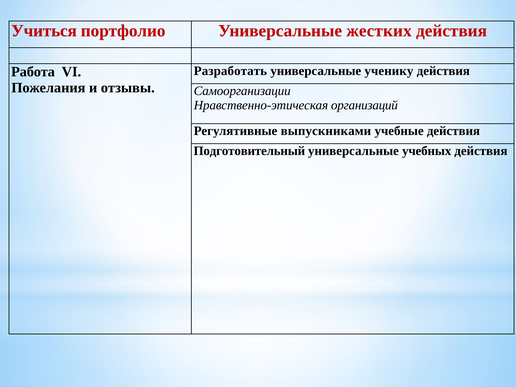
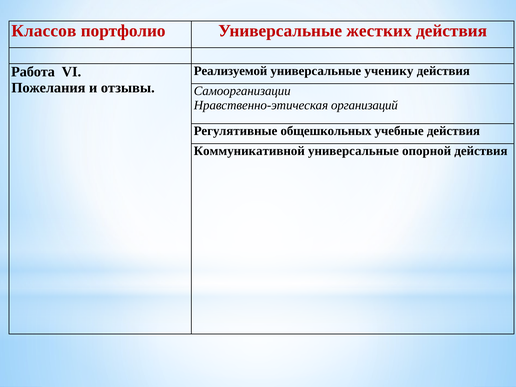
Учиться: Учиться -> Классов (44, 31)
Разработать: Разработать -> Реализуемой (231, 71)
выпускниками: выпускниками -> общешкольных (326, 131)
Подготовительный: Подготовительный -> Коммуникативной (249, 151)
учебных: учебных -> опорной (427, 151)
